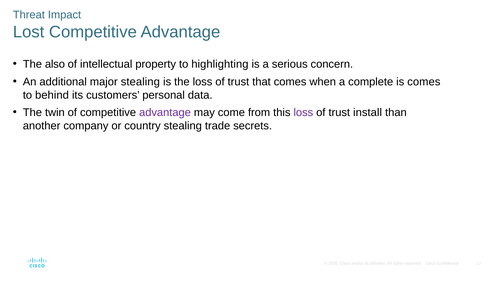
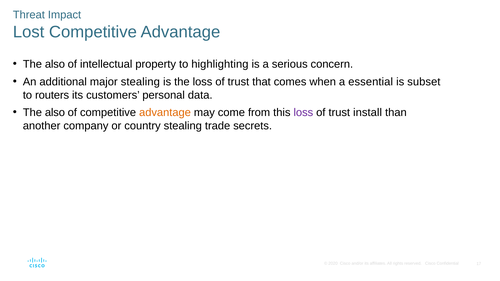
complete: complete -> essential (371, 82)
is comes: comes -> subset (424, 82)
behind: behind -> routers (52, 95)
twin: twin -> also (55, 113)
advantage colour: purple -> orange (165, 113)
